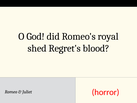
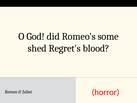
royal: royal -> some (108, 36)
